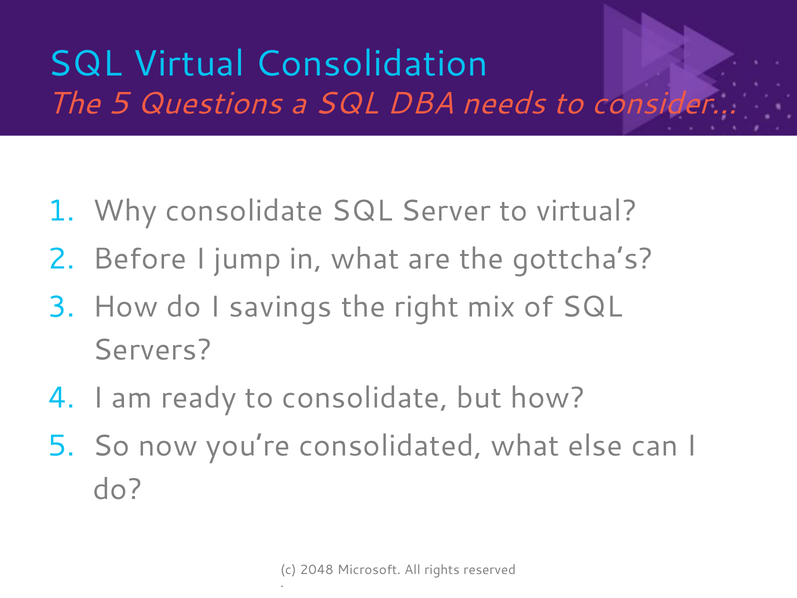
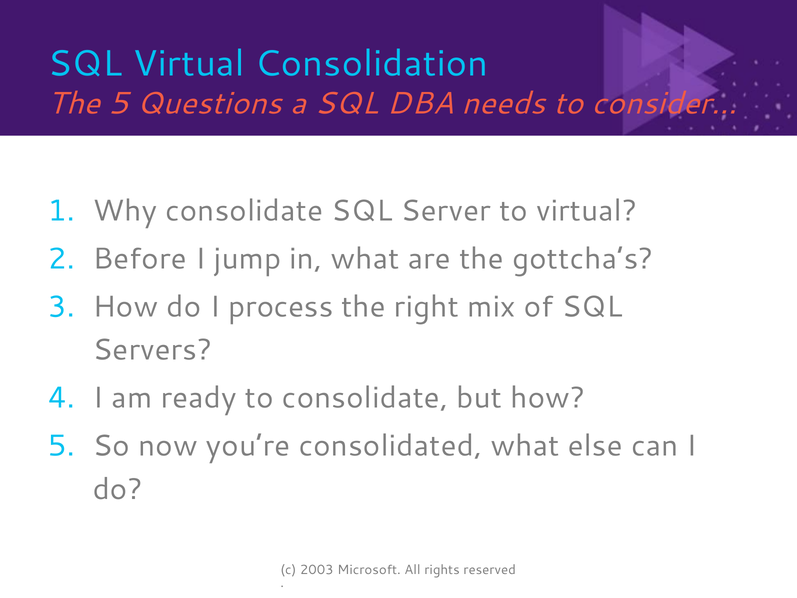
savings: savings -> process (281, 307)
2048: 2048 -> 2003 (317, 569)
